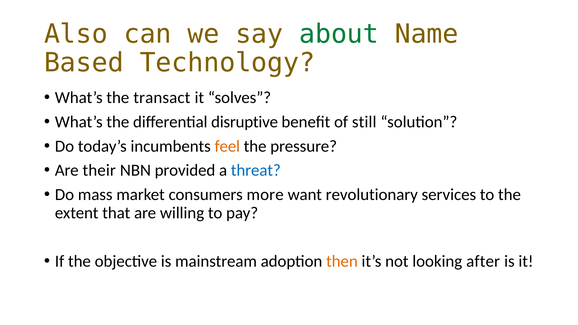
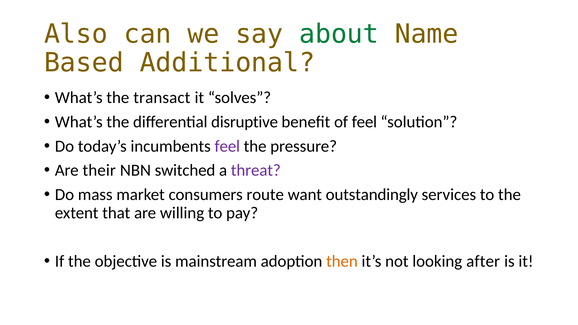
Technology: Technology -> Additional (227, 63)
of still: still -> feel (364, 122)
feel colour: orange -> purple (227, 146)
provided: provided -> switched (185, 170)
threat colour: blue -> purple (256, 170)
more: more -> route (265, 195)
revolutionary: revolutionary -> outstandingly (372, 195)
